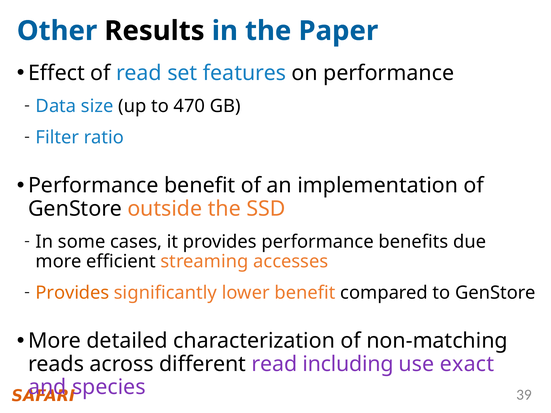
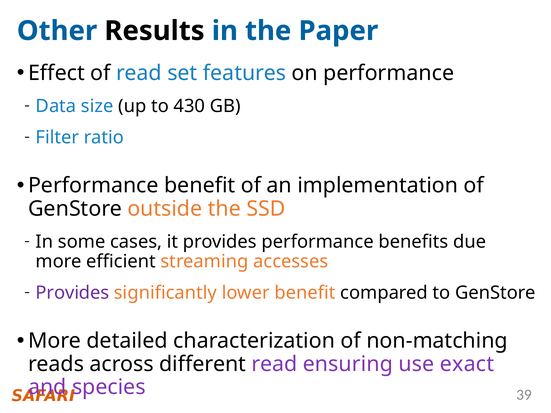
470: 470 -> 430 (189, 106)
Provides colour: orange -> purple (72, 293)
including: including -> ensuring (348, 364)
